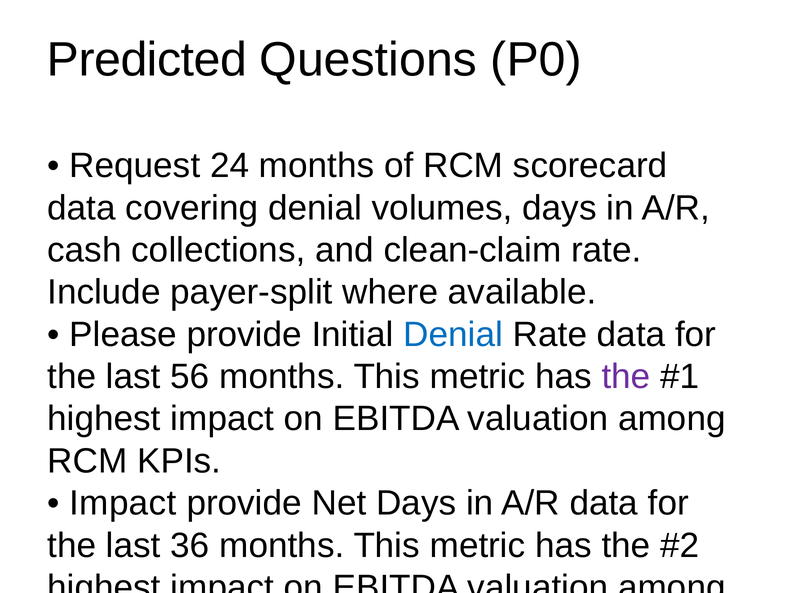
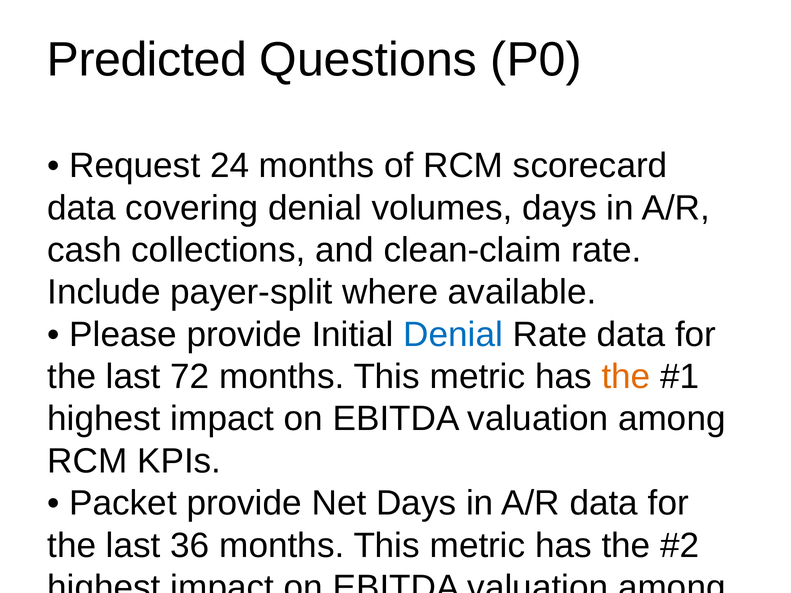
56: 56 -> 72 (190, 377)
the colour: purple -> orange (626, 377)
Impact: Impact -> Packet (123, 503)
